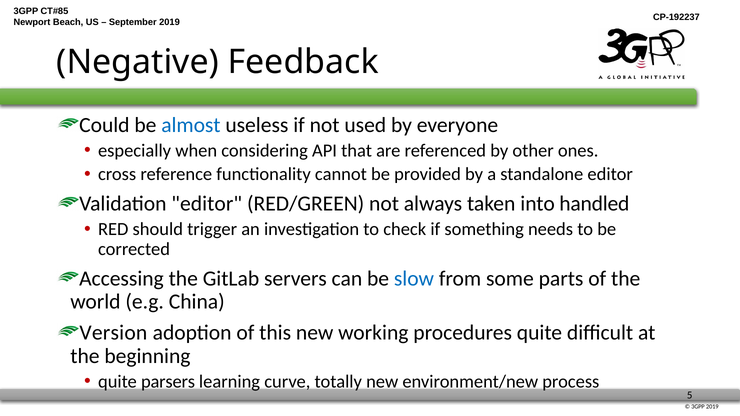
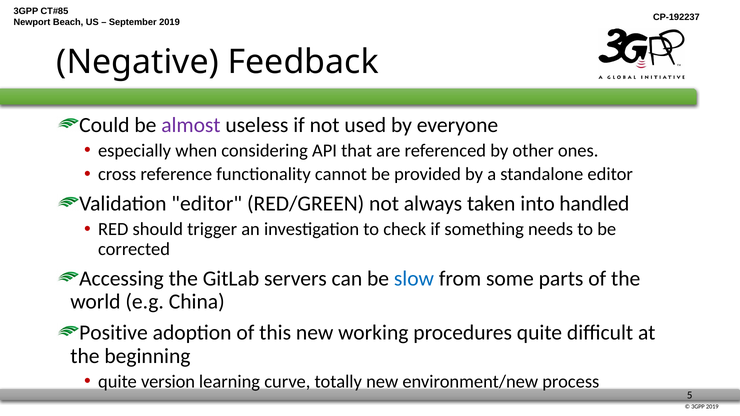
almost colour: blue -> purple (191, 125)
Version: Version -> Positive (113, 333)
parsers: parsers -> version (168, 382)
